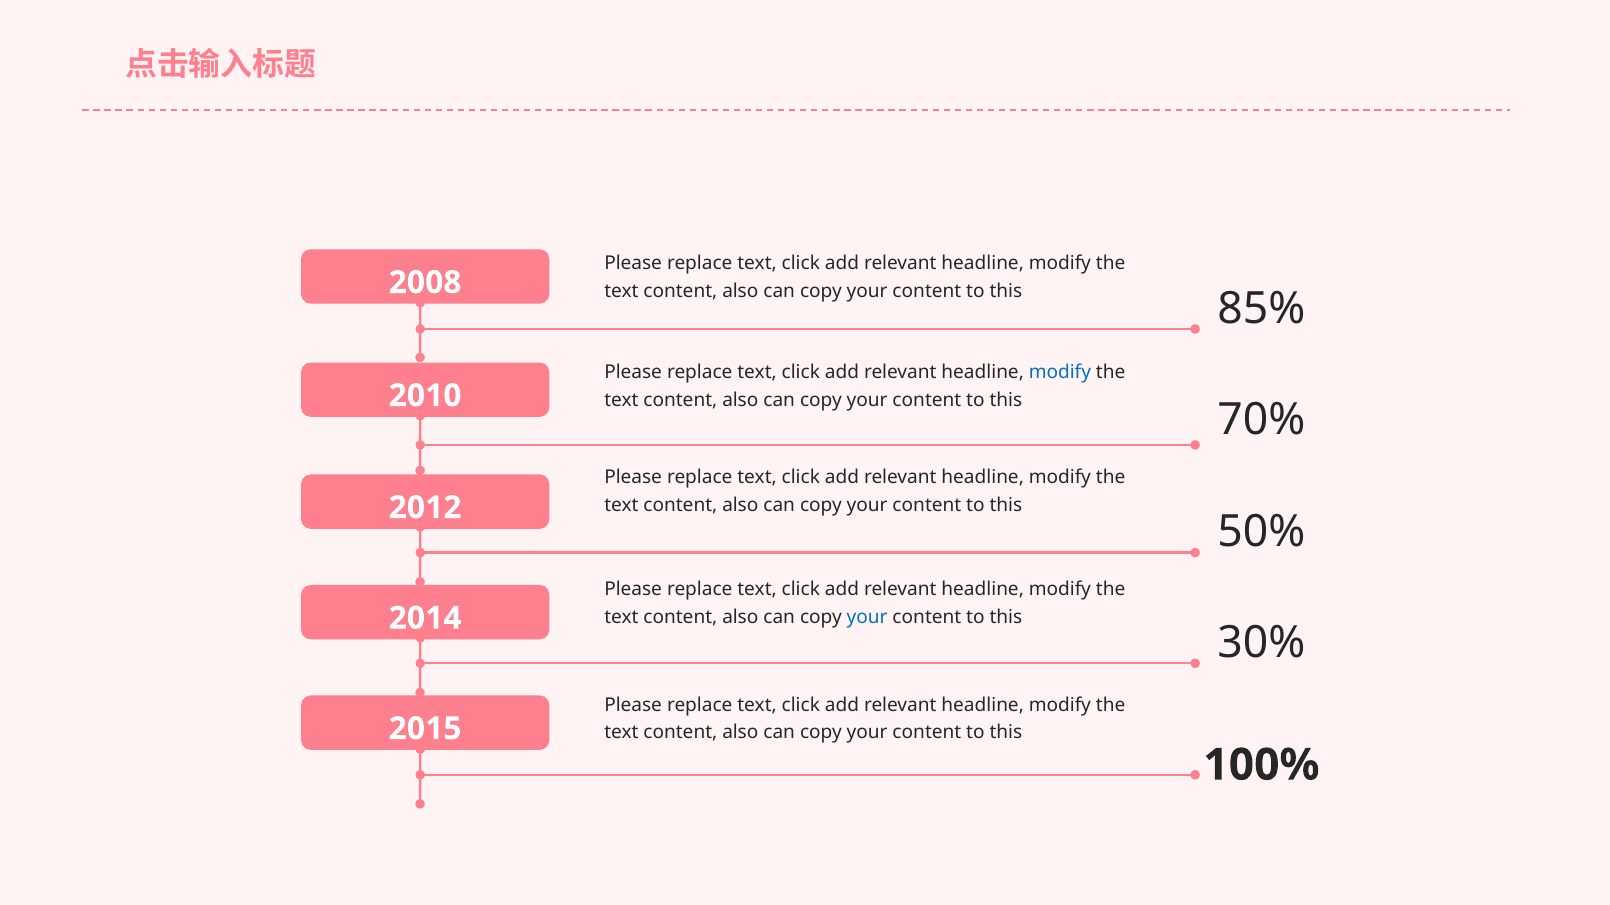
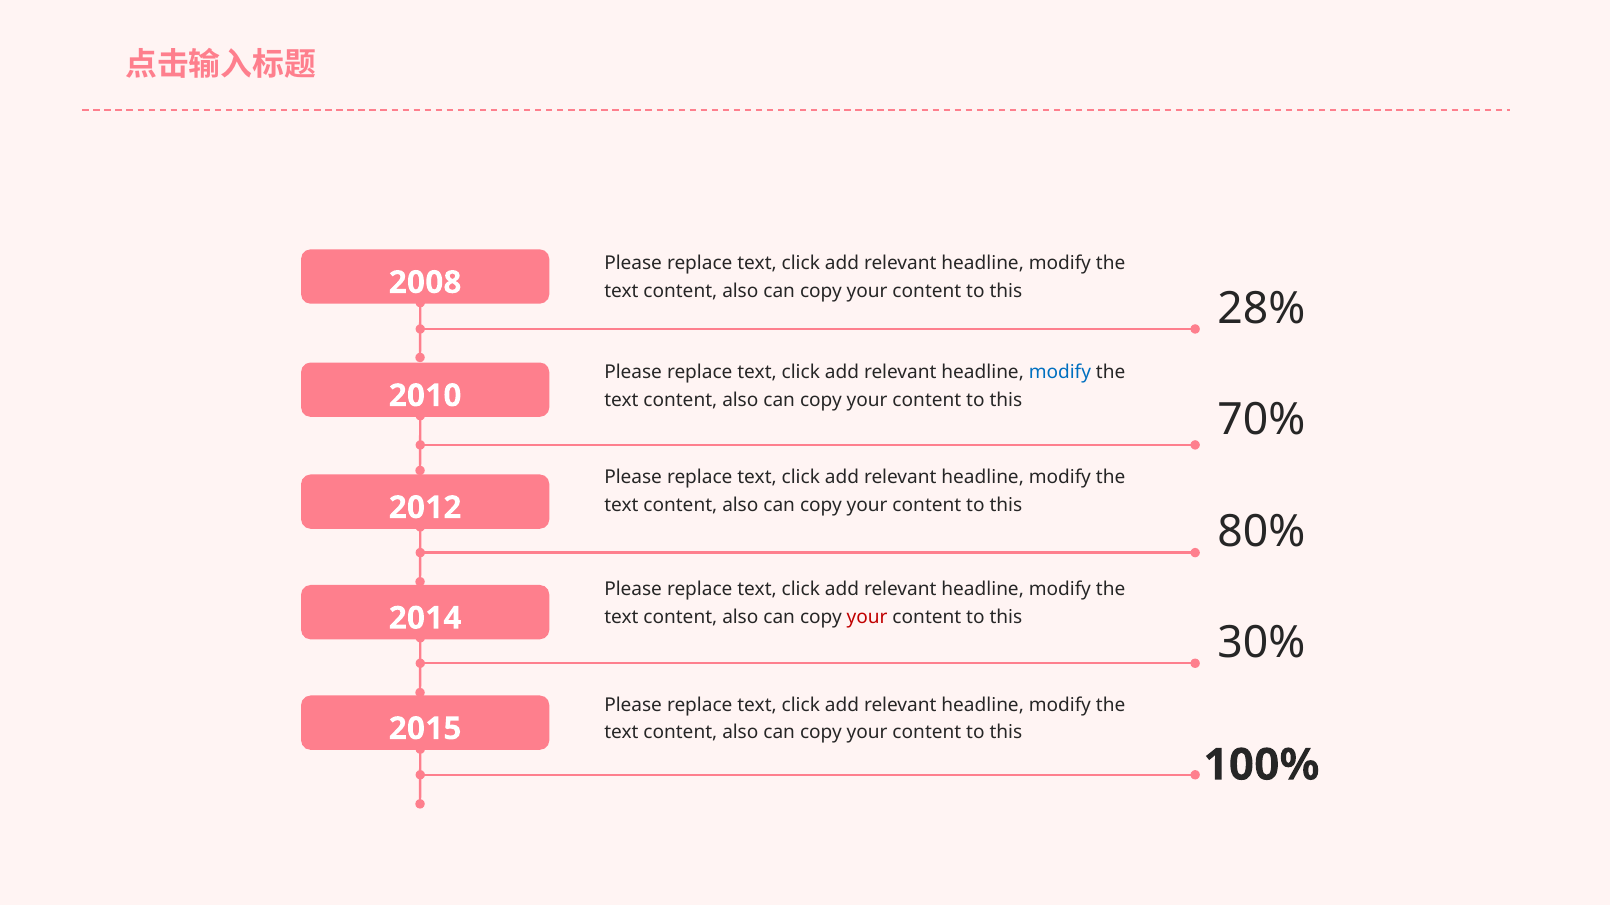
85%: 85% -> 28% (1261, 309)
50%: 50% -> 80% (1261, 532)
your colour: blue -> red (867, 617)
